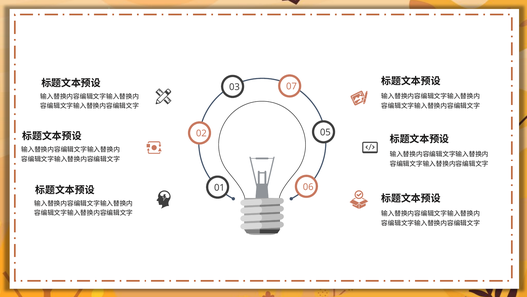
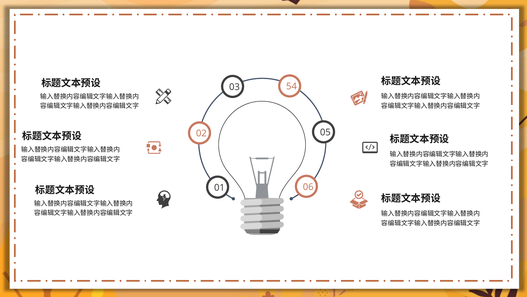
07: 07 -> 54 (292, 86)
